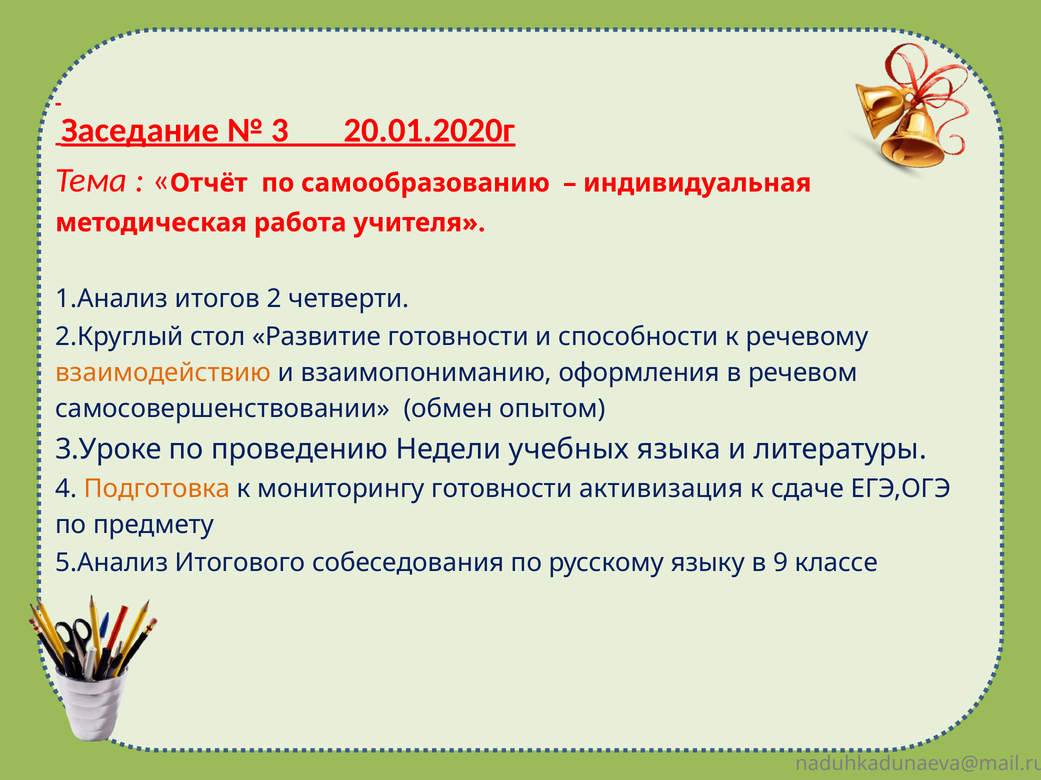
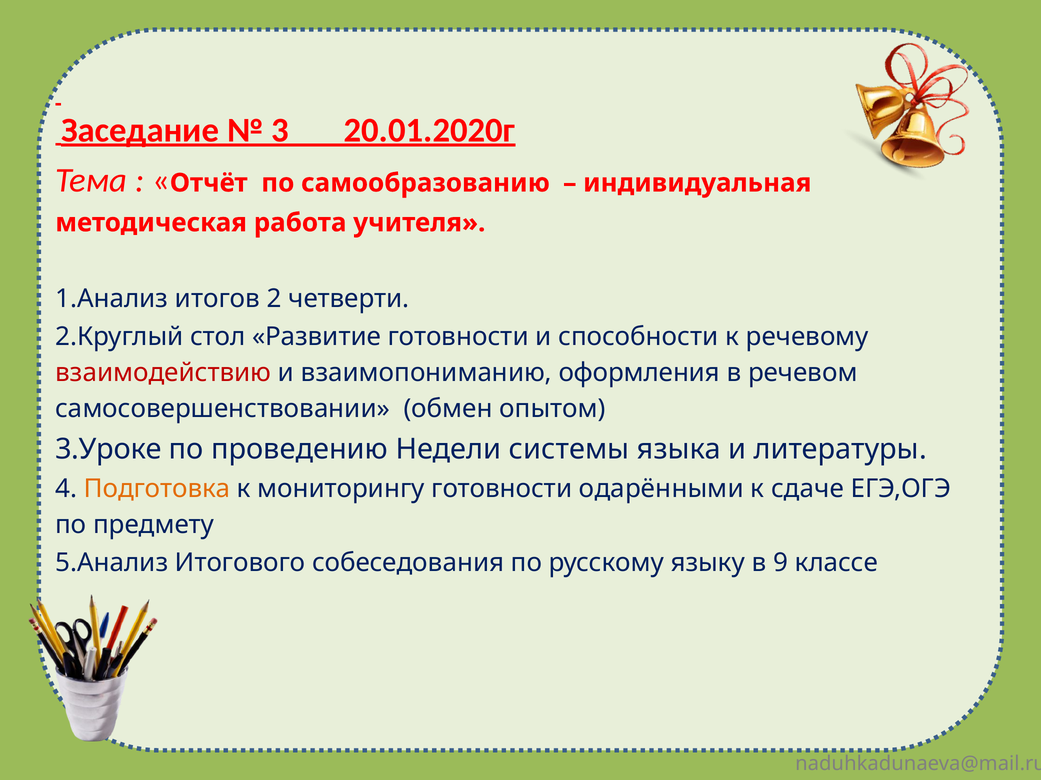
взаимодействию colour: orange -> red (163, 373)
учебных: учебных -> системы (569, 450)
активизация: активизация -> одарёнными (661, 489)
